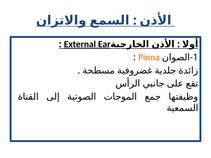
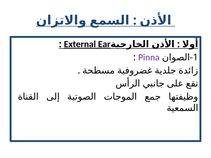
Pinna colour: orange -> purple (149, 57)
